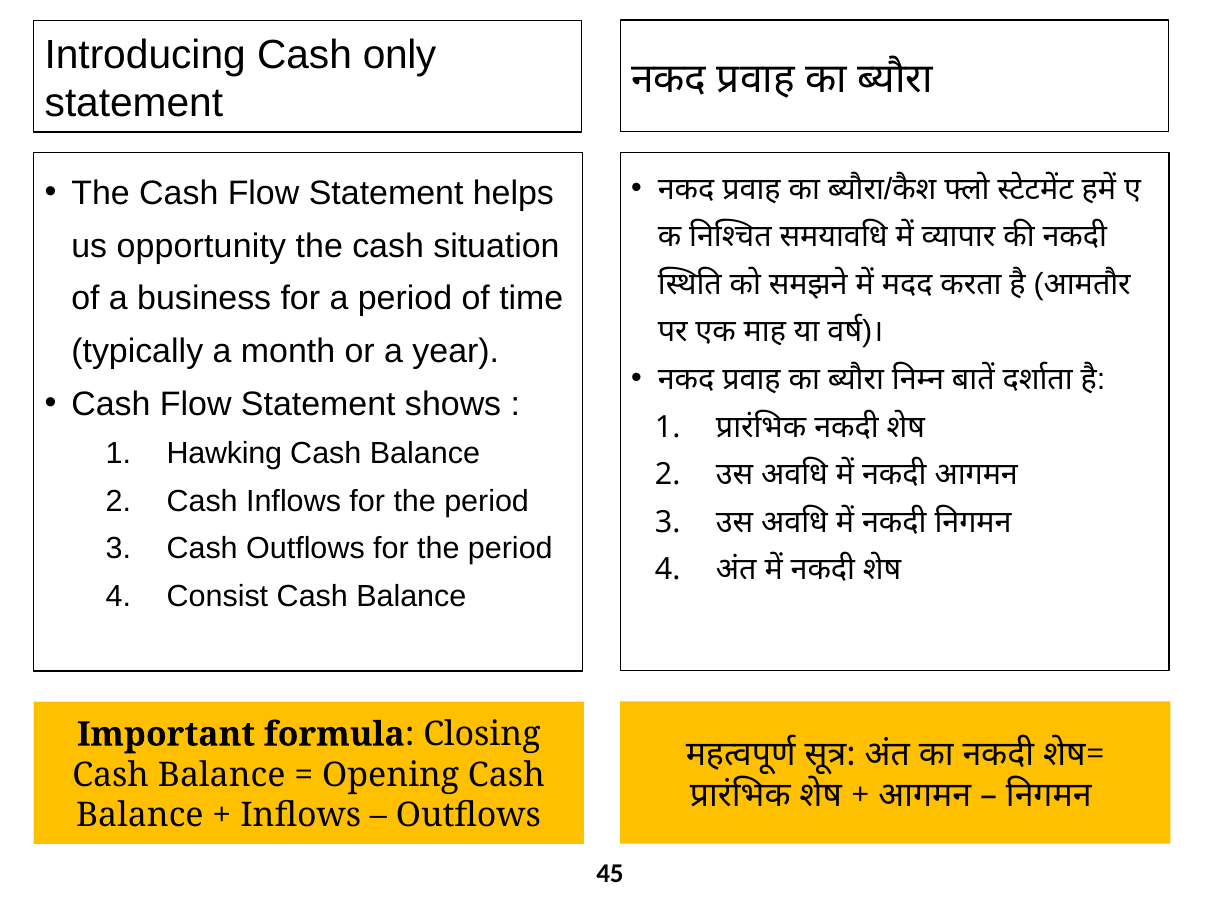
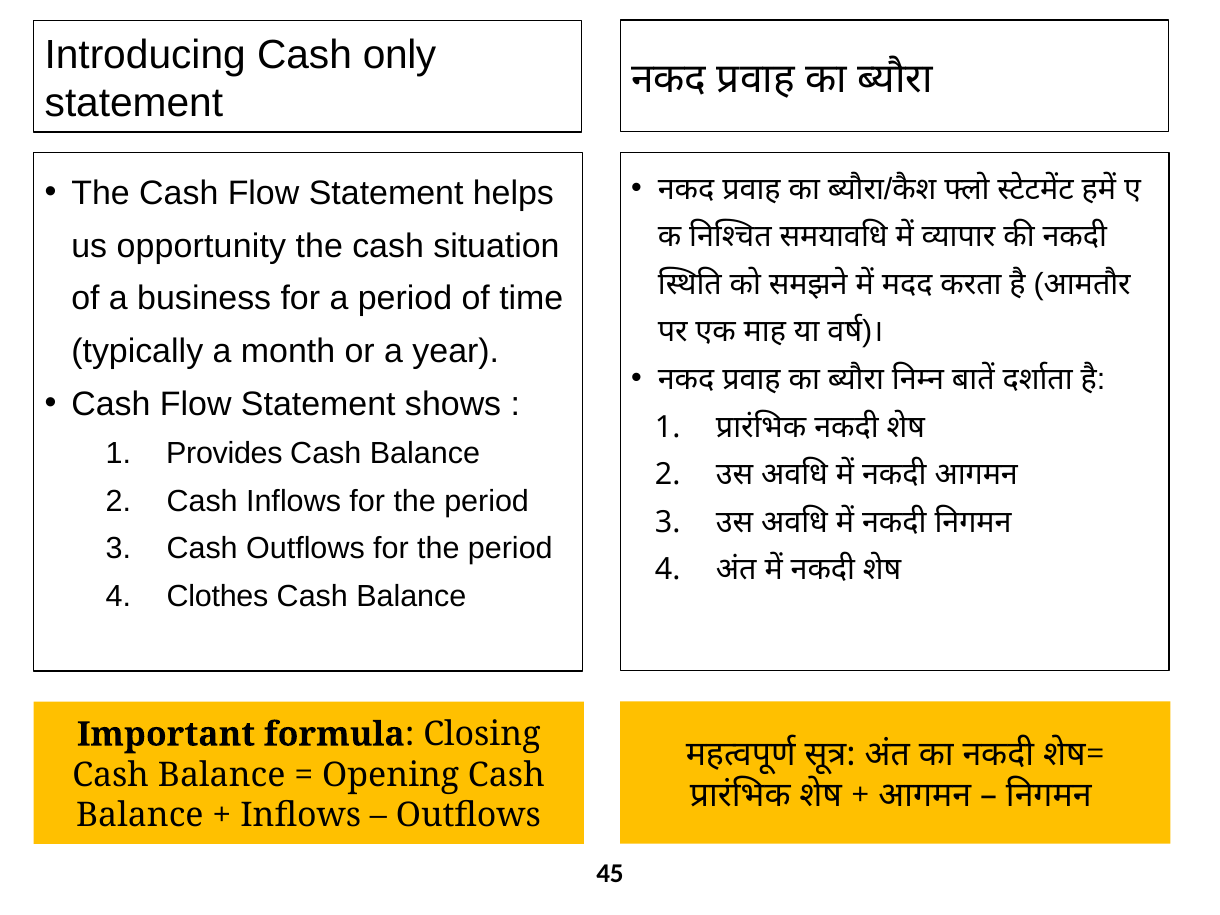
Hawking: Hawking -> Provides (224, 454)
Consist: Consist -> Clothes (218, 596)
